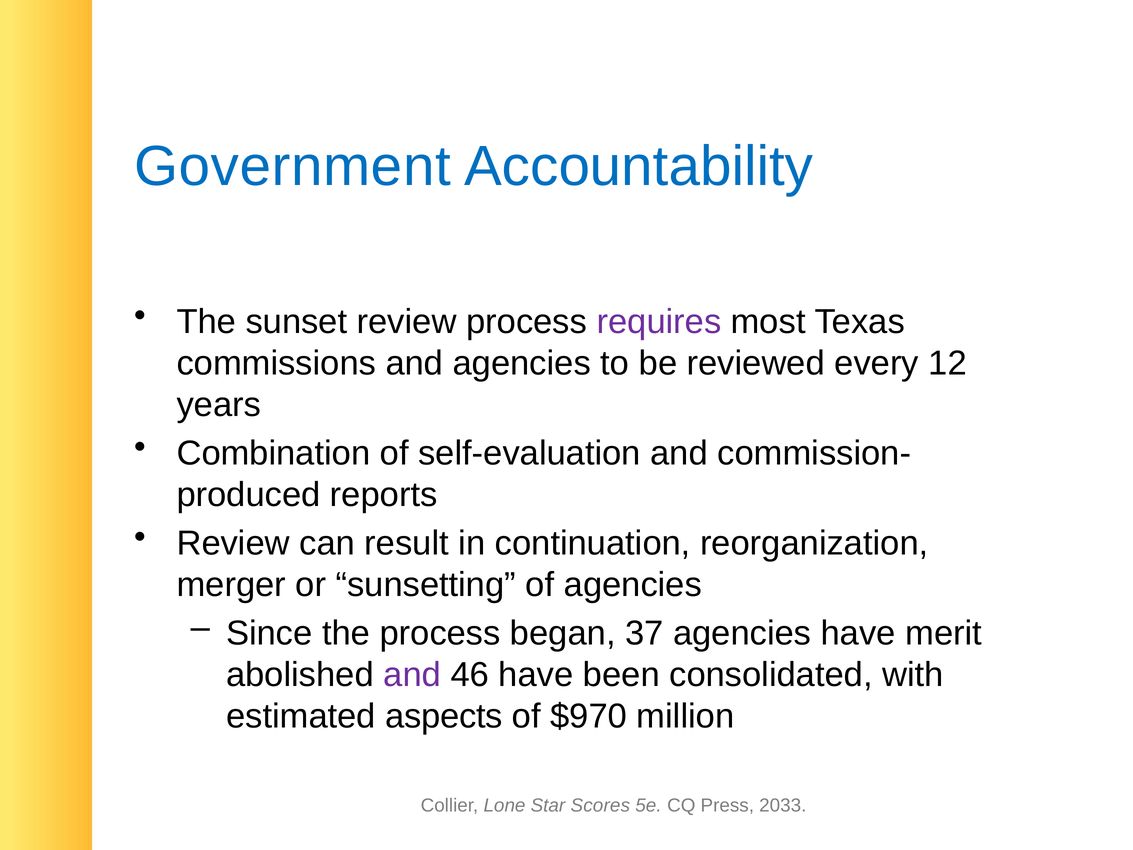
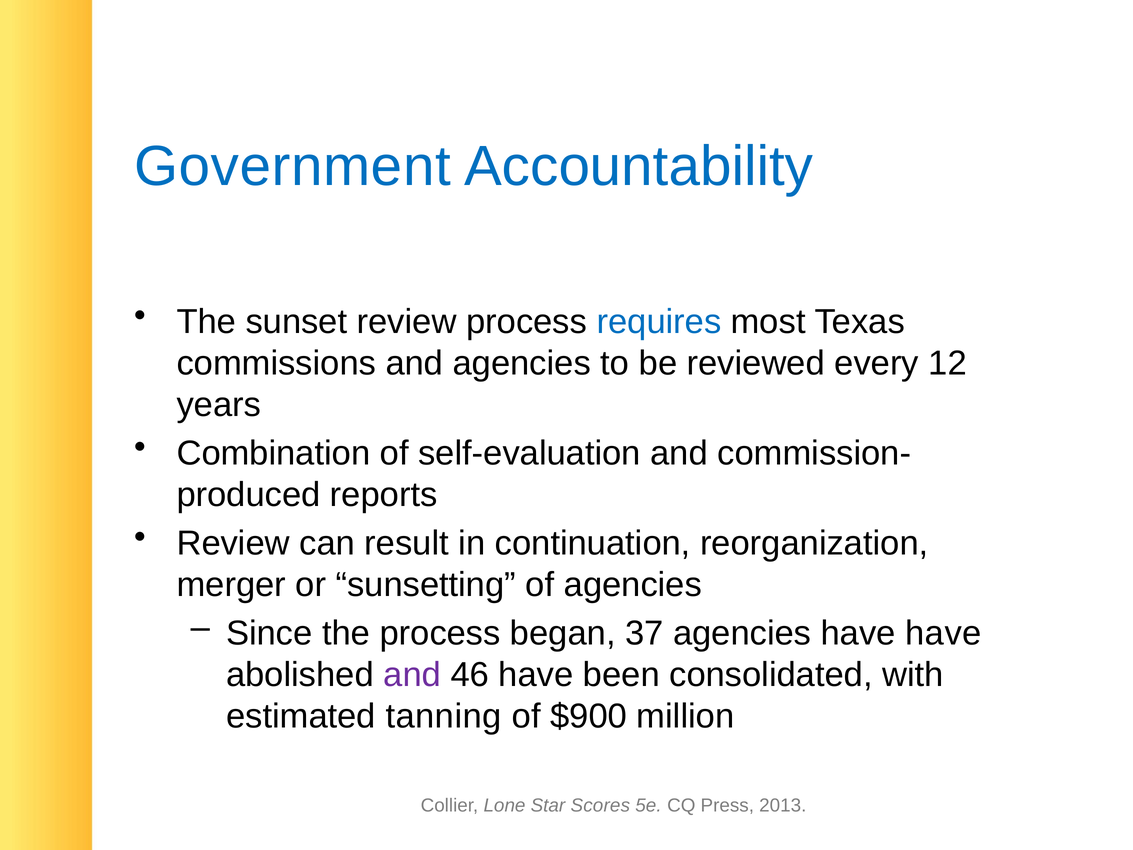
requires colour: purple -> blue (659, 322)
have merit: merit -> have (943, 633)
aspects: aspects -> tanning (444, 716)
$970: $970 -> $900 (589, 716)
2033: 2033 -> 2013 (783, 805)
